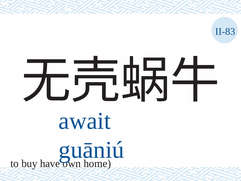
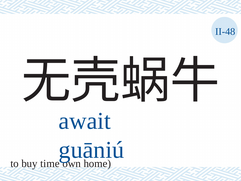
II-83: II-83 -> II-48 (225, 32)
have: have -> time (50, 163)
